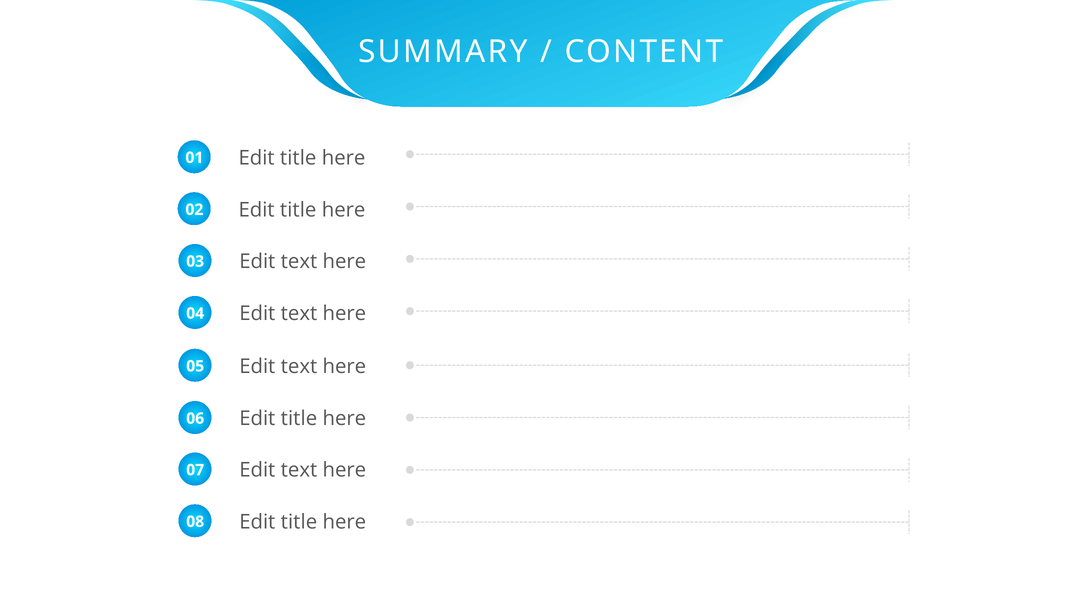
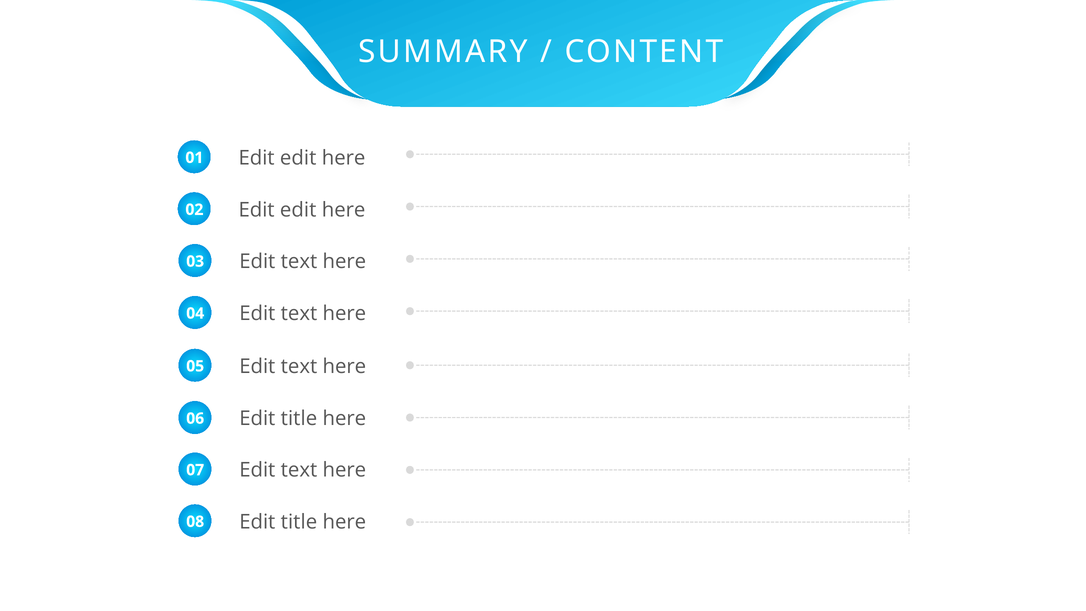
title: title -> edit (298, 158)
title: title -> edit (298, 210)
